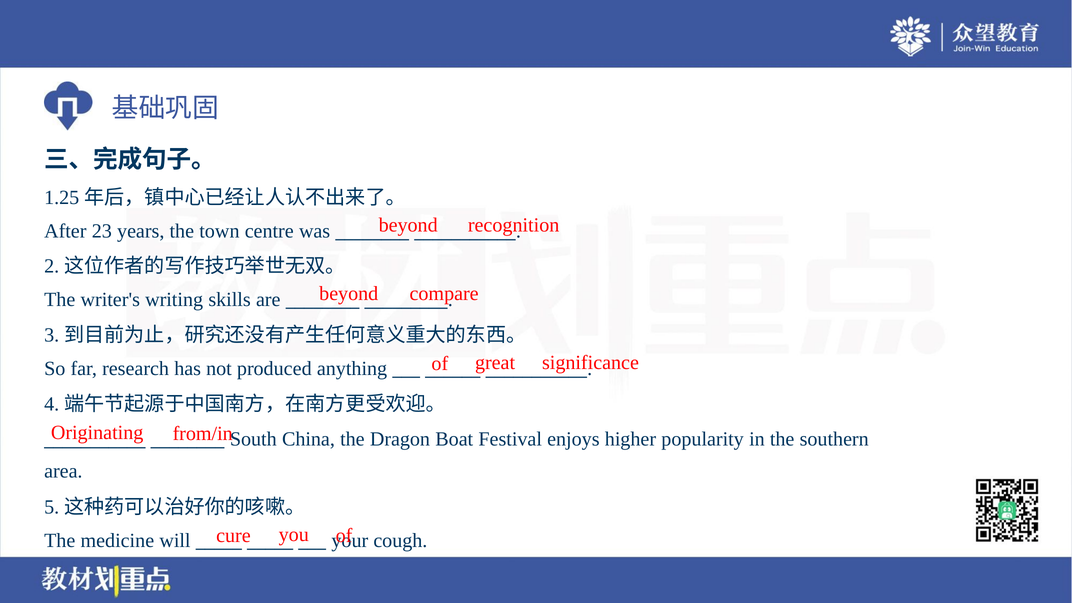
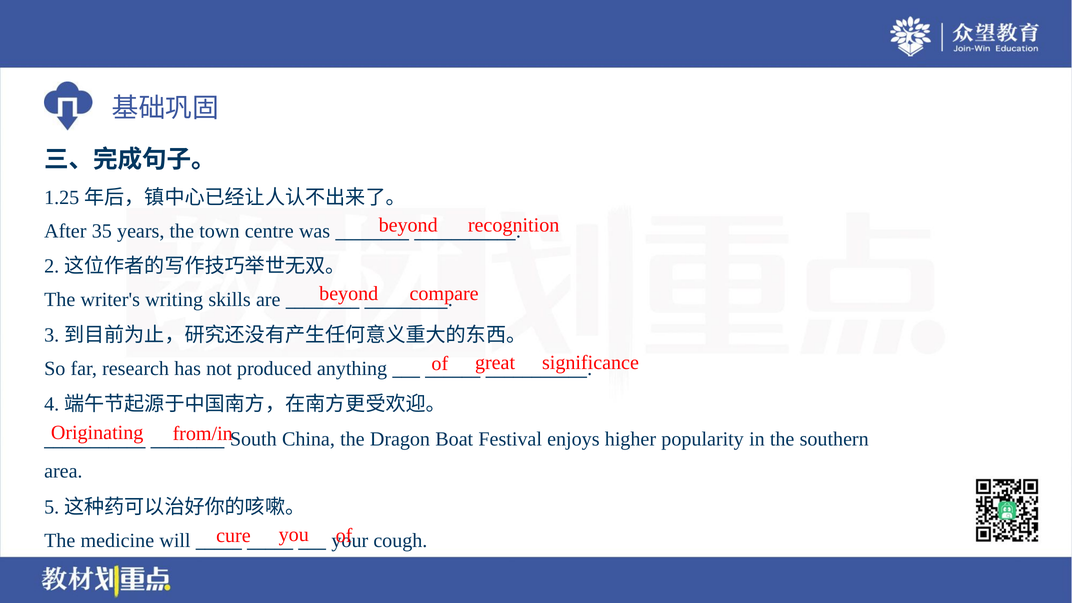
23: 23 -> 35 (102, 231)
